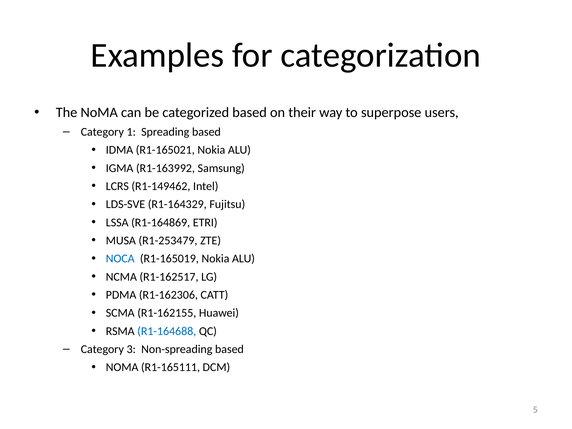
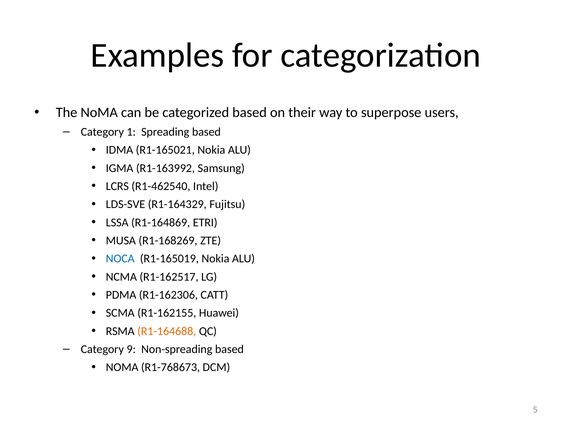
R1-149462: R1-149462 -> R1-462540 (161, 186)
R1-253479: R1-253479 -> R1-168269 (168, 241)
R1-164688 colour: blue -> orange (167, 331)
3: 3 -> 9 (131, 349)
R1-165111: R1-165111 -> R1-768673 (171, 367)
